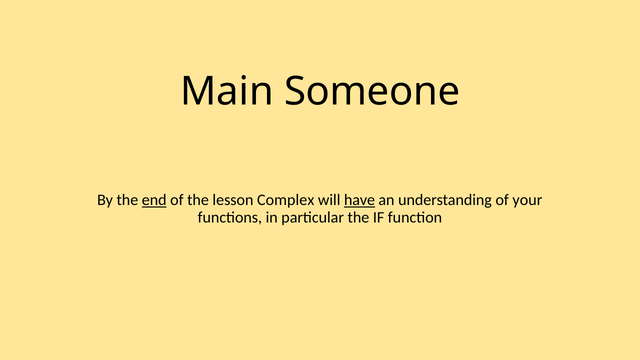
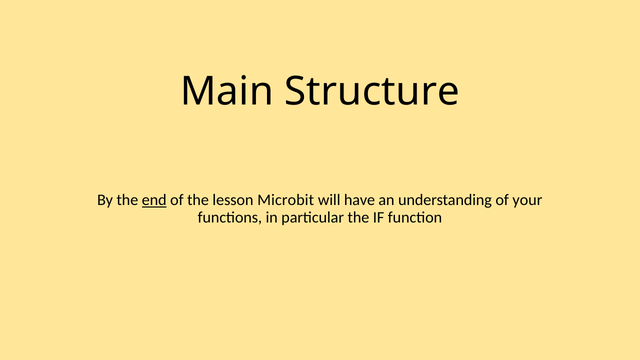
Someone: Someone -> Structure (372, 91)
Complex: Complex -> Microbit (286, 200)
have underline: present -> none (360, 200)
